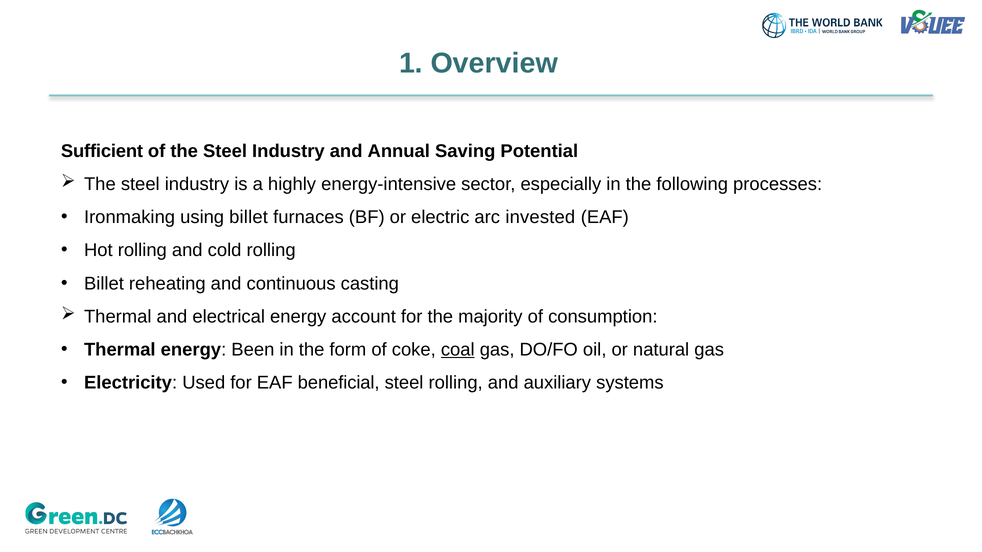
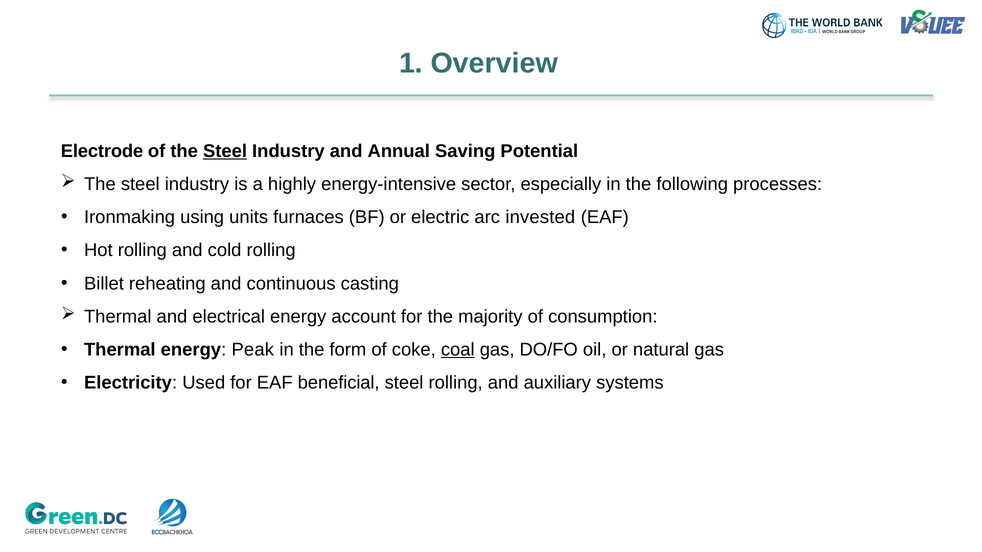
Sufficient: Sufficient -> Electrode (102, 151)
Steel underline: none -> present (225, 151)
using billet: billet -> units (249, 217)
Been: Been -> Peak (253, 350)
